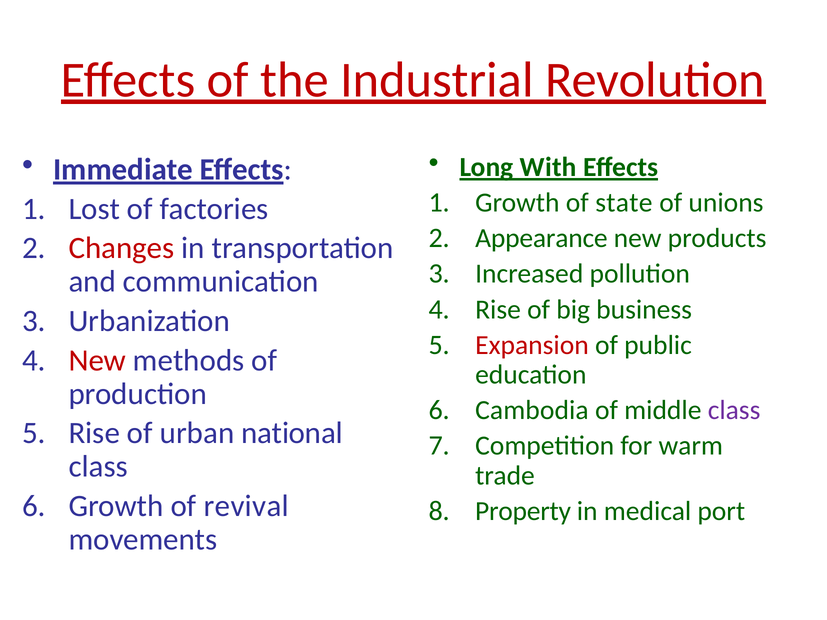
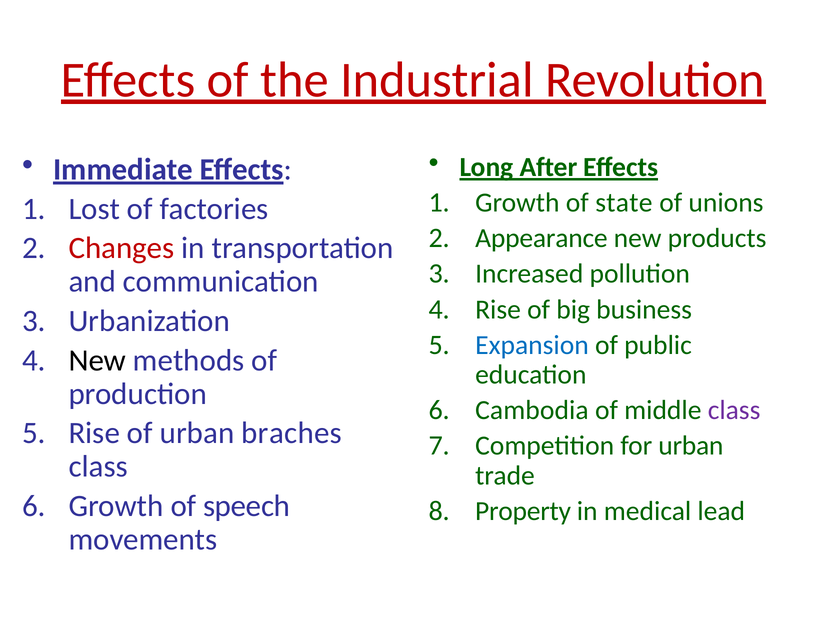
With: With -> After (549, 167)
Expansion colour: red -> blue (532, 345)
New colour: red -> black (97, 361)
national: national -> braches (292, 433)
for warm: warm -> urban (691, 446)
revival: revival -> speech (247, 506)
port: port -> lead (721, 511)
